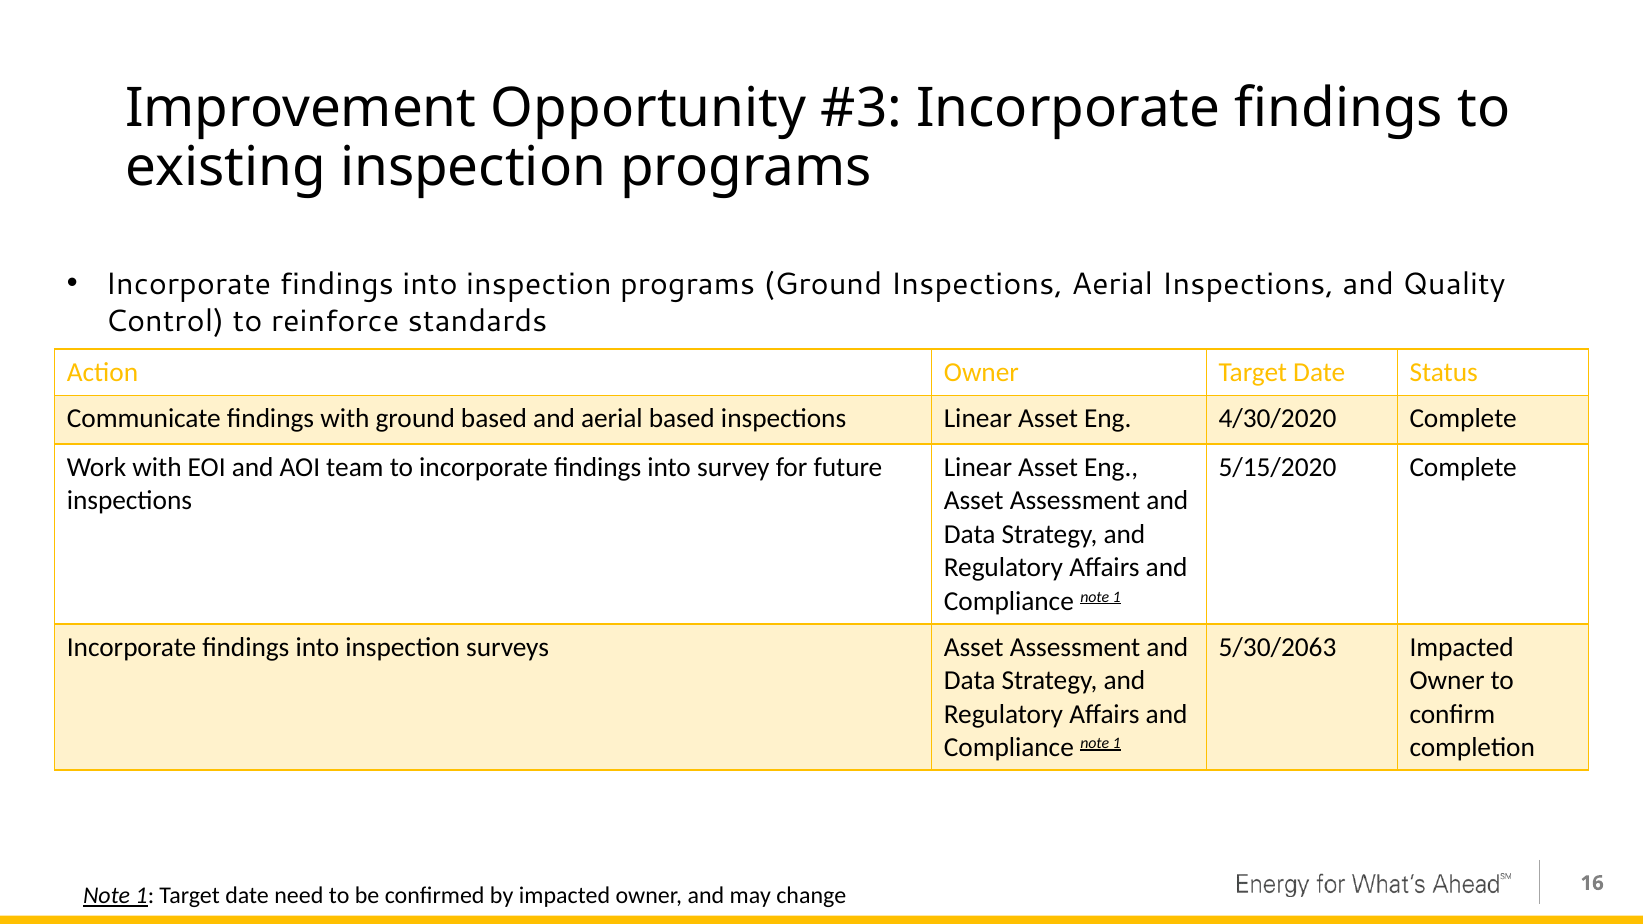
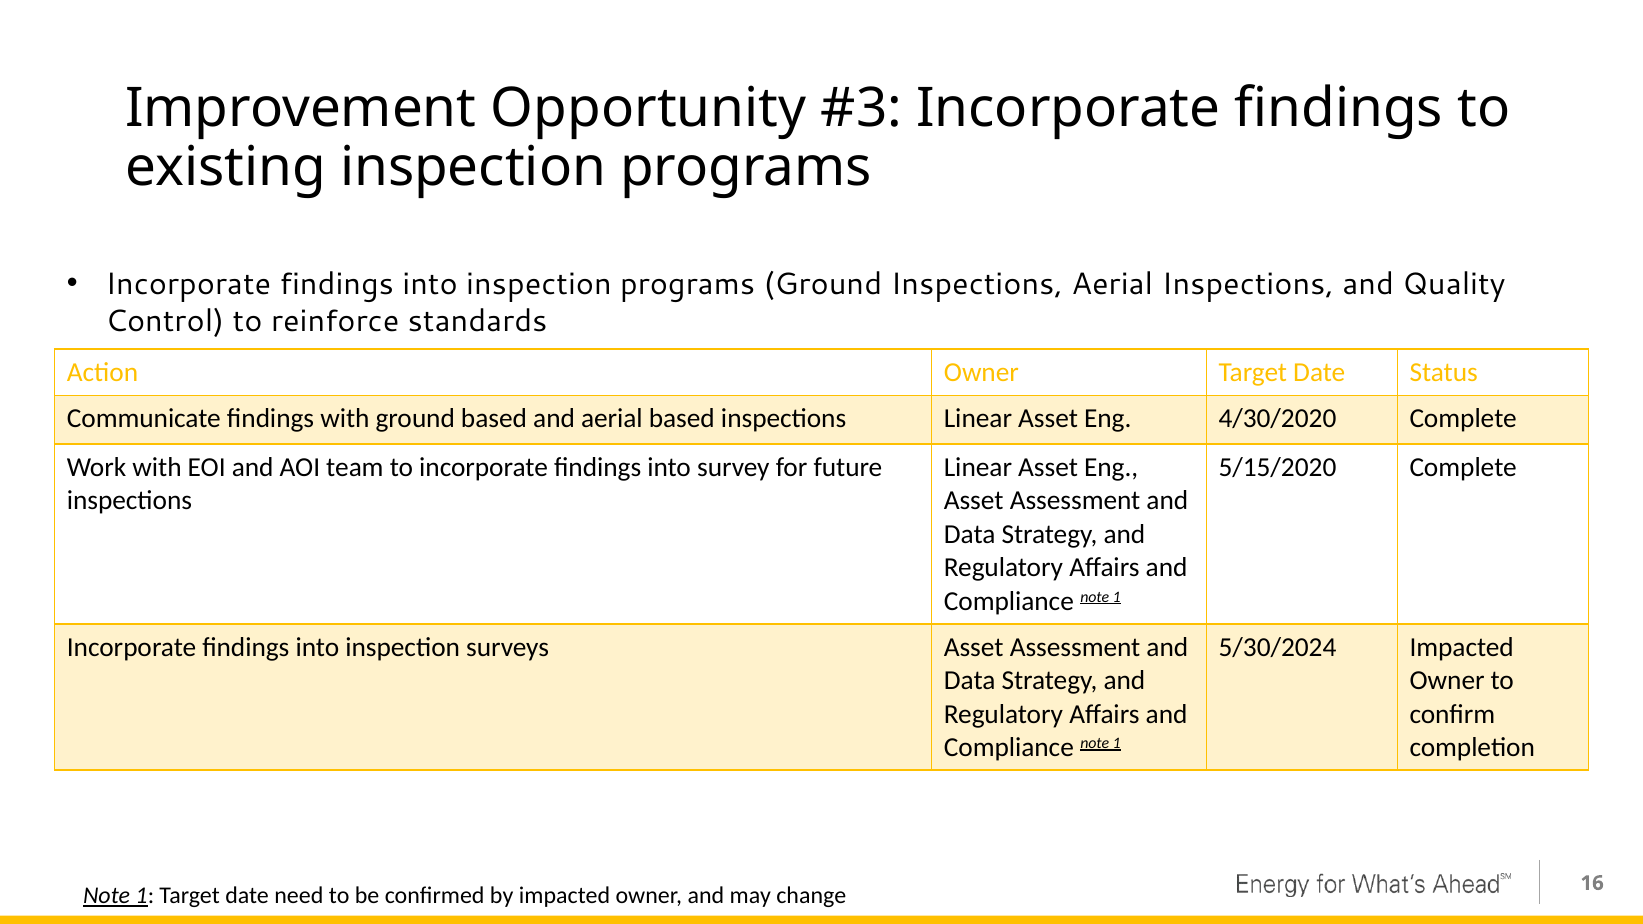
5/30/2063: 5/30/2063 -> 5/30/2024 (1278, 647)
